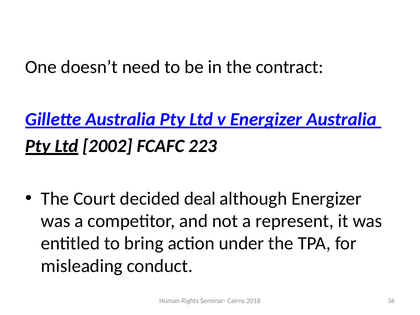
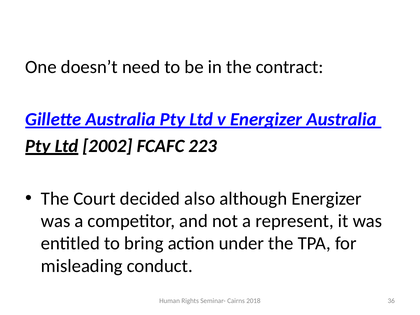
deal: deal -> also (200, 199)
